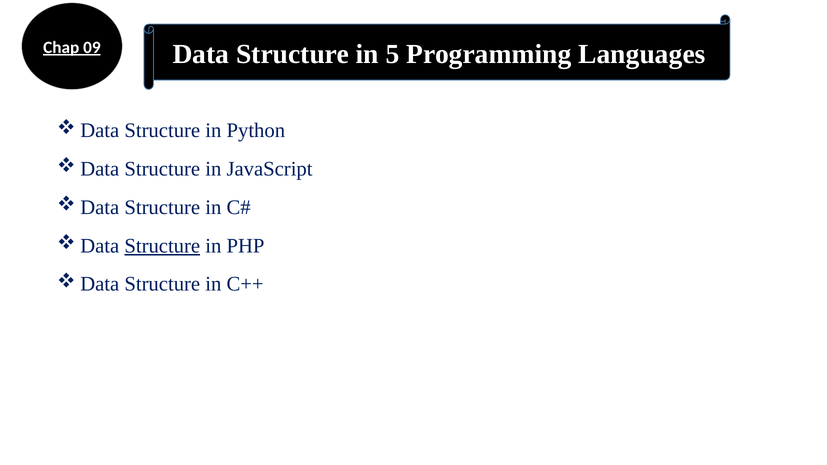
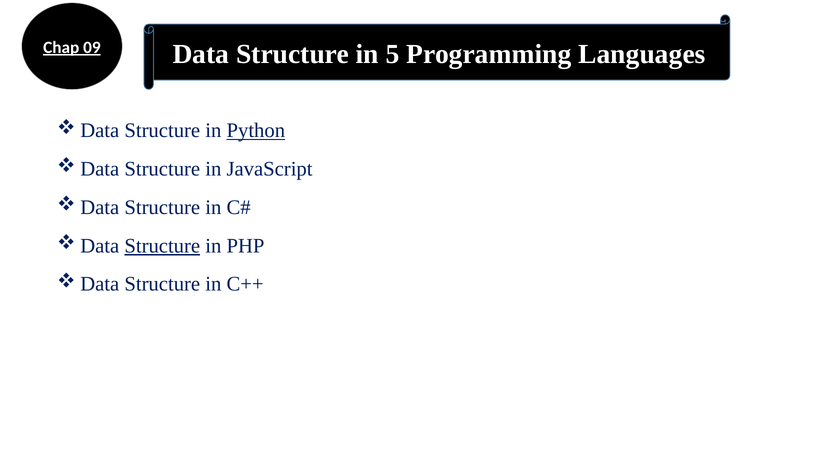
Python underline: none -> present (256, 131)
